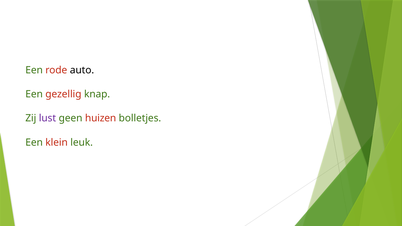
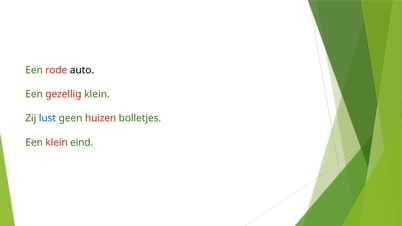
gezellig knap: knap -> klein (97, 94)
lust colour: purple -> blue (47, 118)
leuk: leuk -> eind (82, 142)
